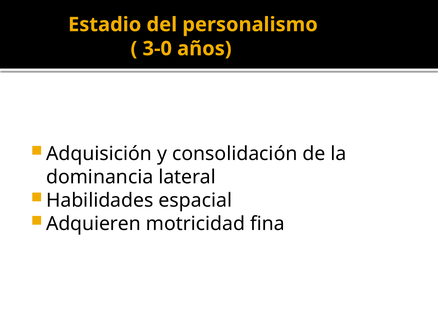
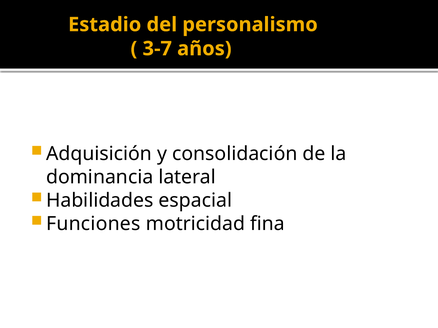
3-0: 3-0 -> 3-7 (157, 49)
Adquieren: Adquieren -> Funciones (93, 224)
